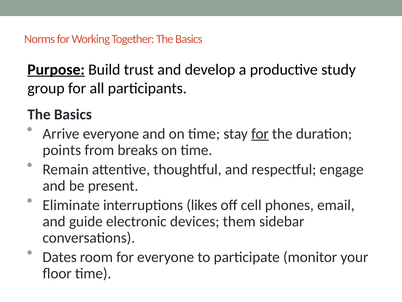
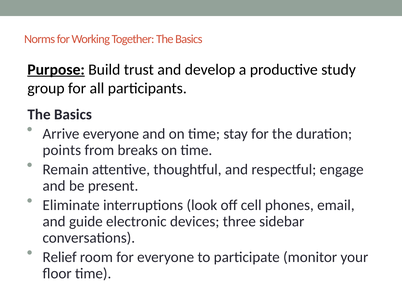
for underline: present -> none (260, 134)
likes: likes -> look (202, 205)
them: them -> three (239, 221)
Dates: Dates -> Relief (60, 257)
